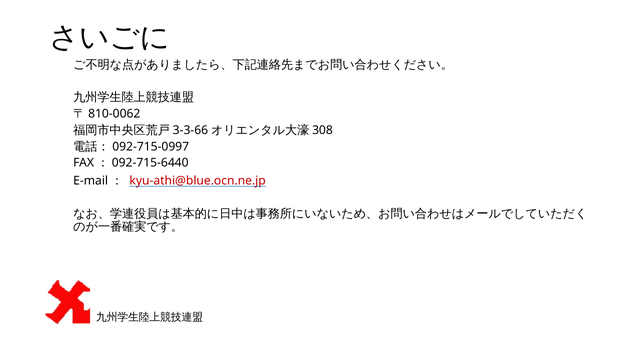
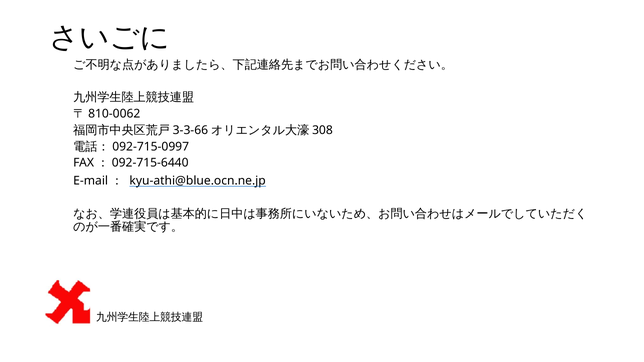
kyu-athi@blue.ocn.ne.jp colour: red -> black (198, 181)
